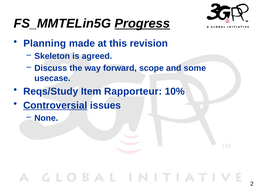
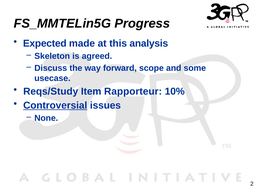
Progress underline: present -> none (142, 23)
Planning: Planning -> Expected (45, 43)
revision: revision -> analysis (149, 43)
